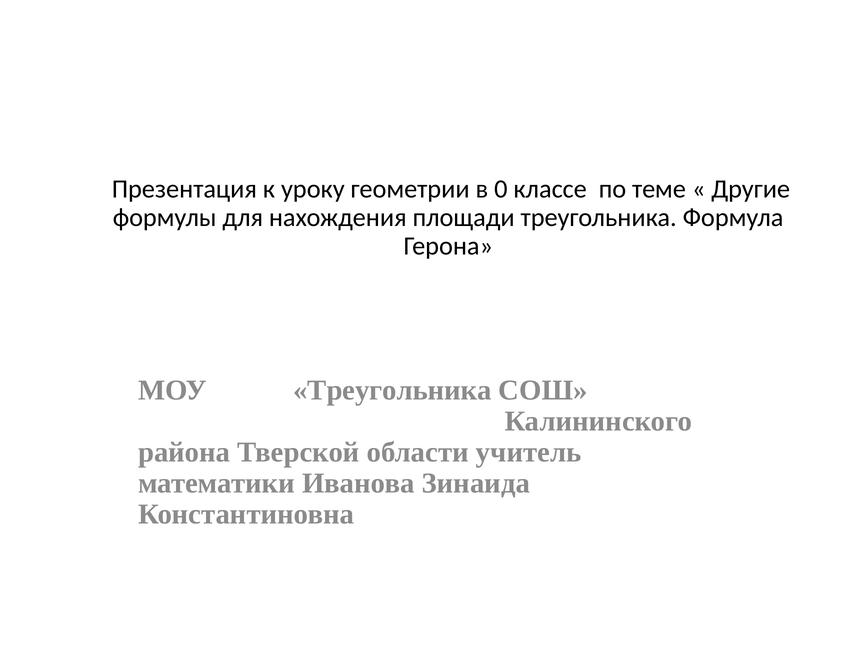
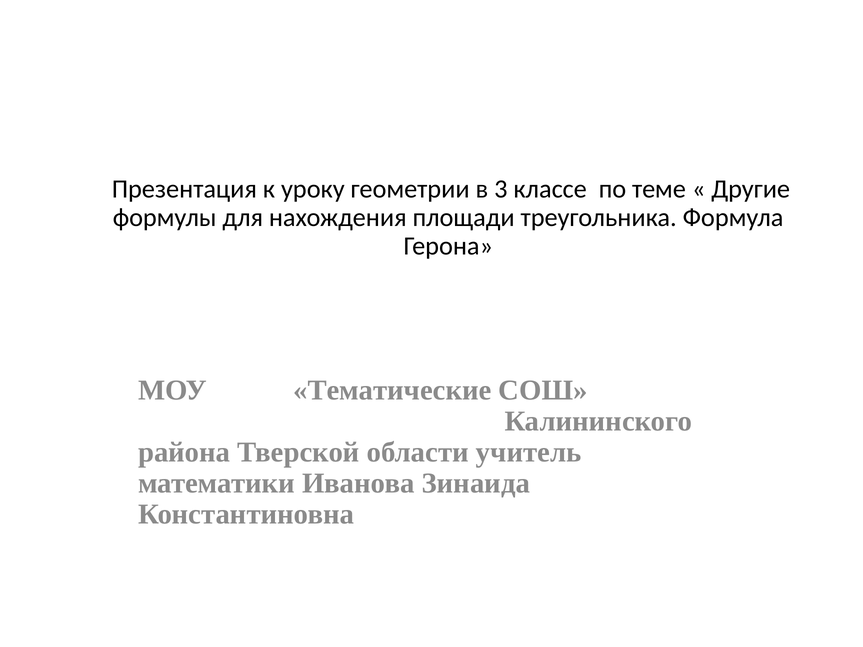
0: 0 -> 3 (501, 189)
МОУ Треугольника: Треугольника -> Тематические (392, 390)
